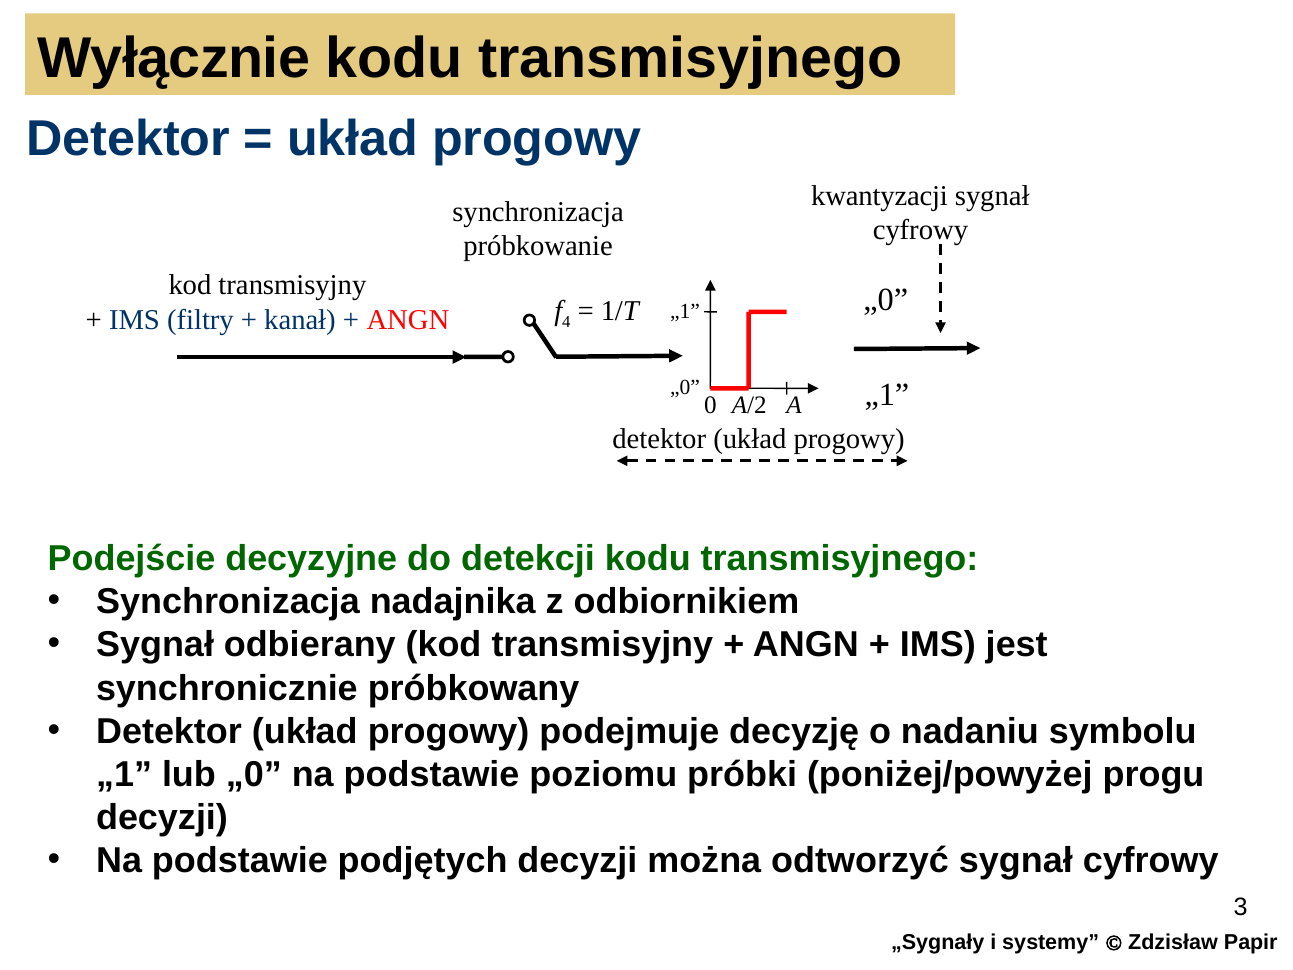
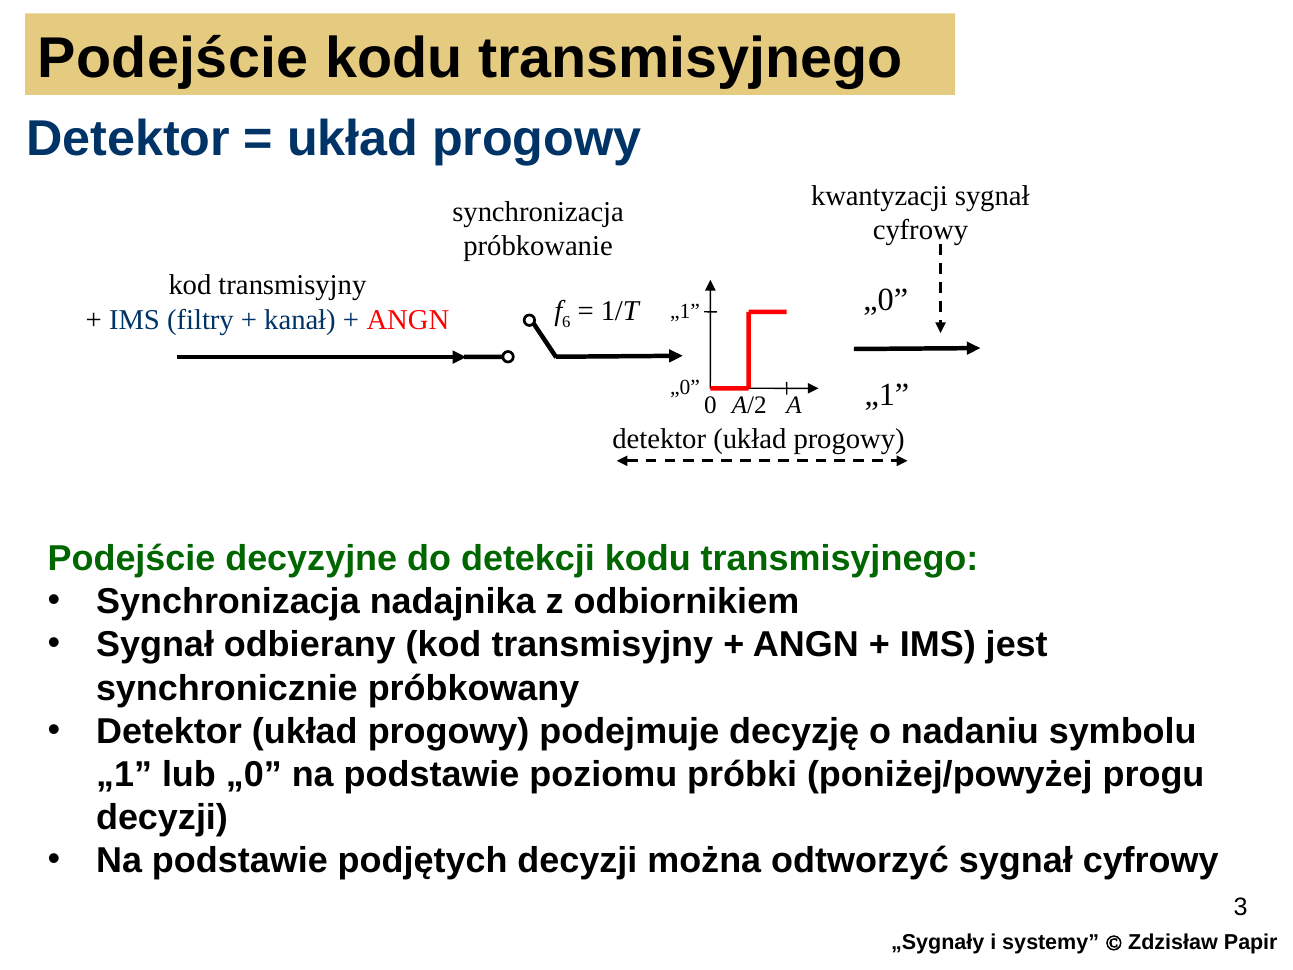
Wyłącznie: Wyłącznie -> Podejście (173, 58)
4: 4 -> 6 (566, 322)
